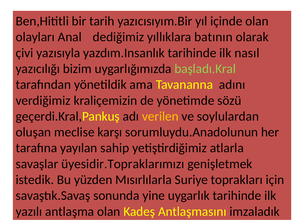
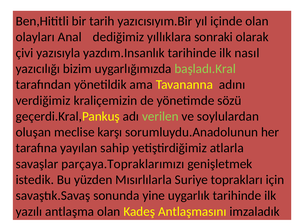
batının: batının -> sonraki (214, 37)
verilen colour: yellow -> light green (160, 116)
üyesidir.Topraklarımızı: üyesidir.Topraklarımızı -> parçaya.Topraklarımızı (123, 164)
